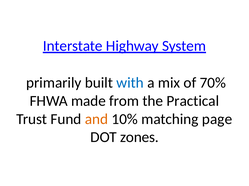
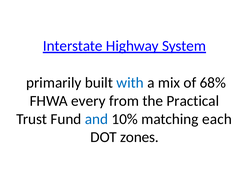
70%: 70% -> 68% (213, 83)
made: made -> every (88, 101)
and colour: orange -> blue (96, 119)
page: page -> each (217, 119)
